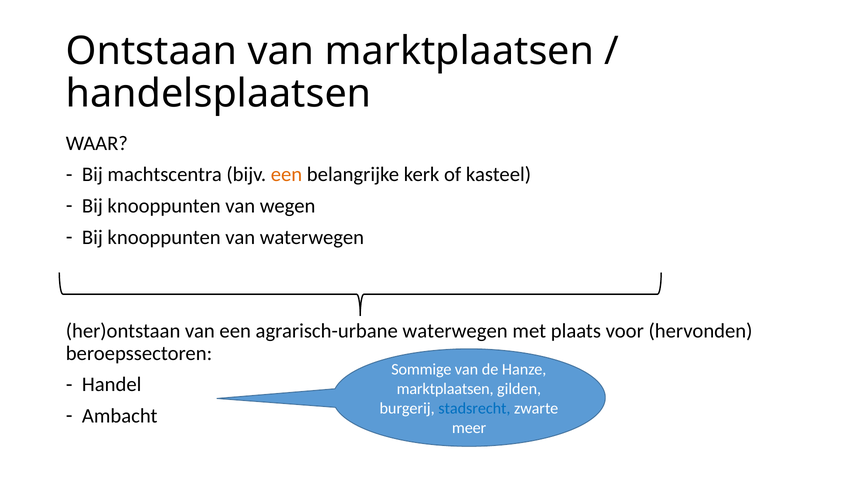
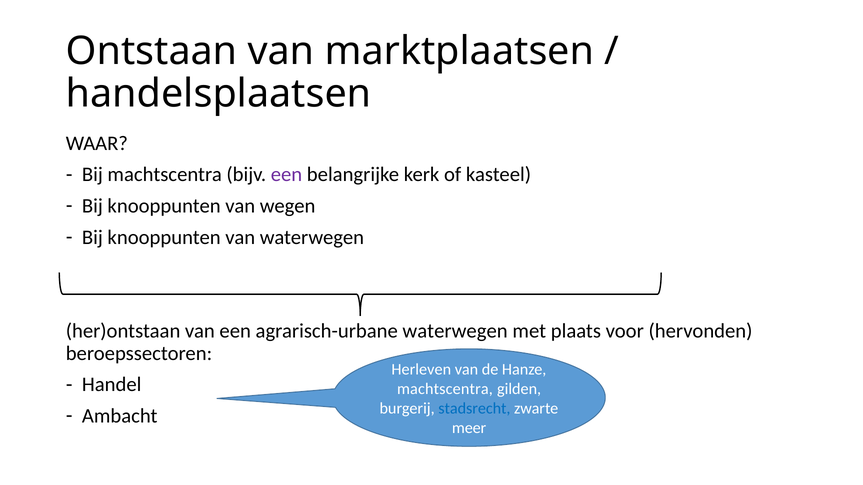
een colour: orange -> purple (286, 175)
Sommige: Sommige -> Herleven (421, 370)
marktplaatsen: marktplaatsen -> machtscentra (445, 389)
